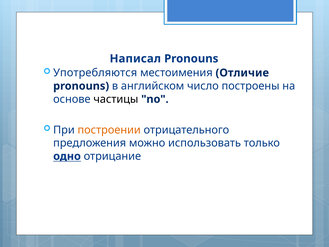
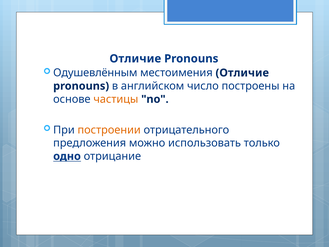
Написал: Написал -> Отличие (135, 59)
Употребляются: Употребляются -> Одушевлённым (95, 73)
частицы colour: black -> orange (116, 99)
